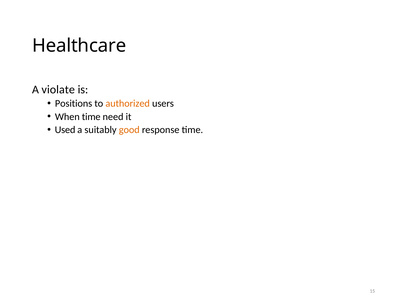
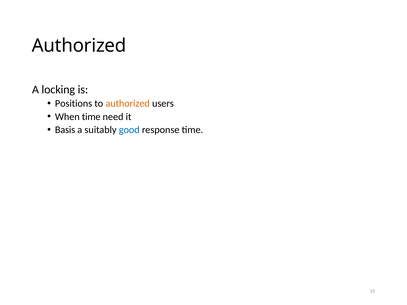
Healthcare: Healthcare -> Authorized (79, 46)
violate: violate -> locking (58, 90)
Used: Used -> Basis (65, 130)
good colour: orange -> blue (129, 130)
